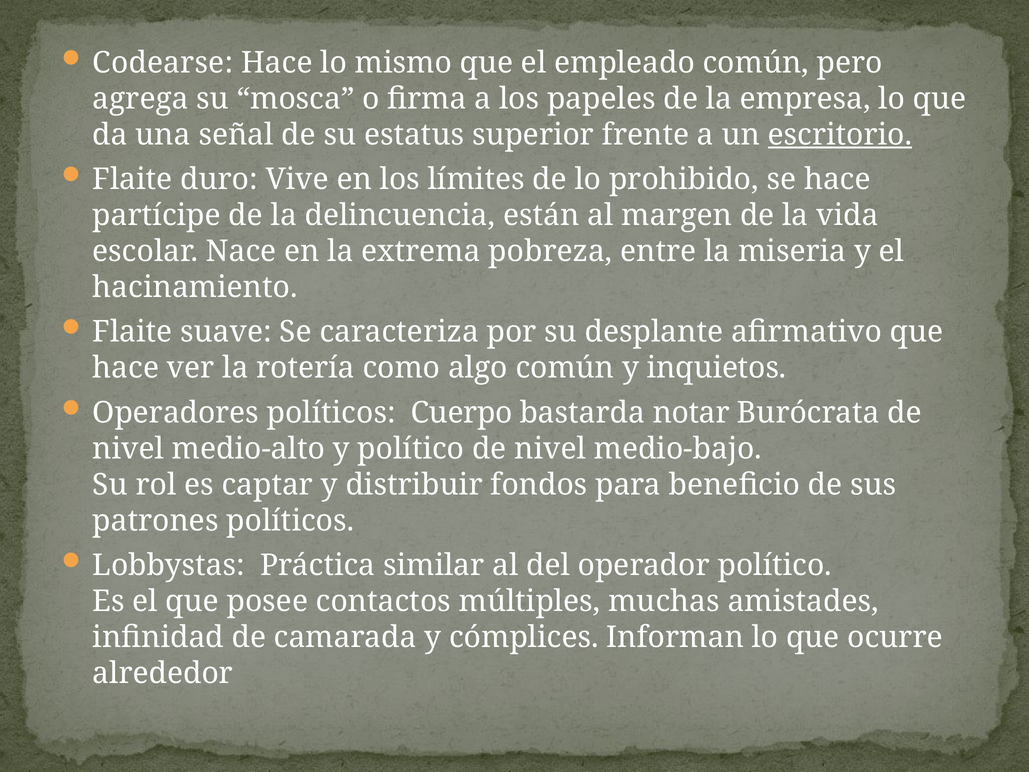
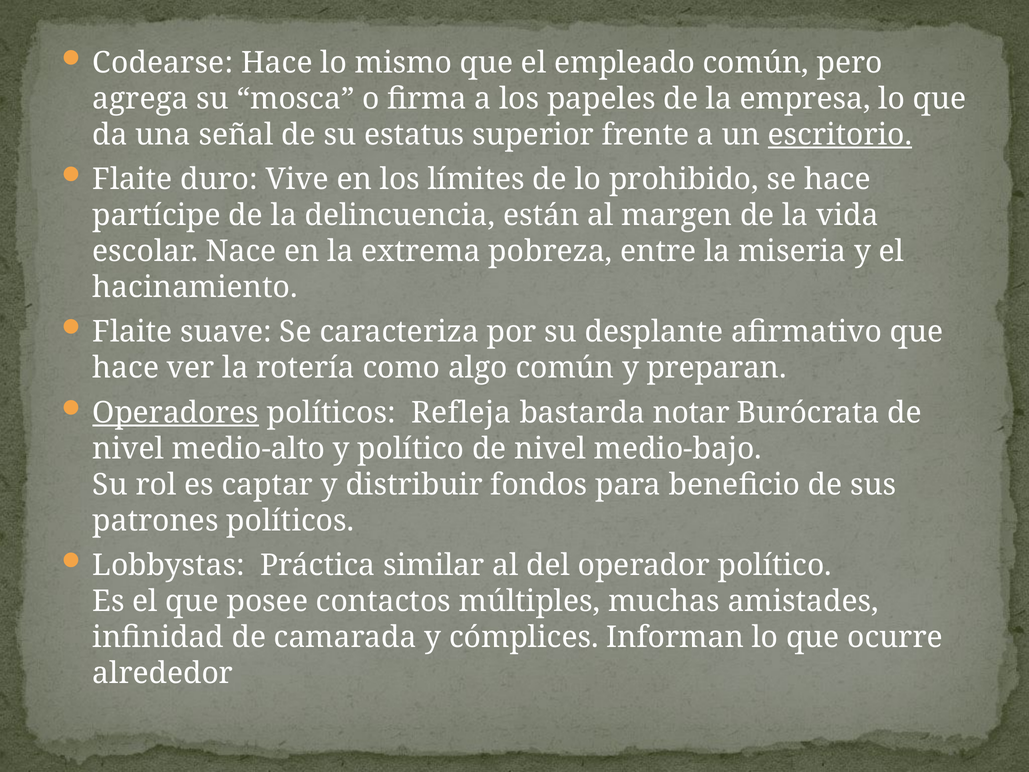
inquietos: inquietos -> preparan (717, 368)
Operadores underline: none -> present (176, 413)
Cuerpo: Cuerpo -> Refleja (461, 413)
